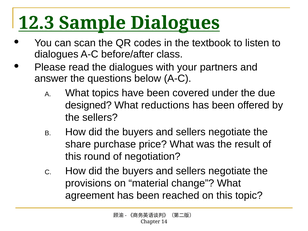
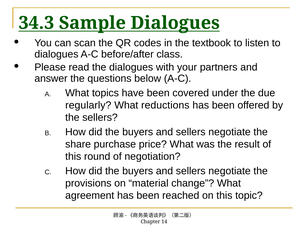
12.3: 12.3 -> 34.3 (36, 23)
designed: designed -> regularly (88, 105)
